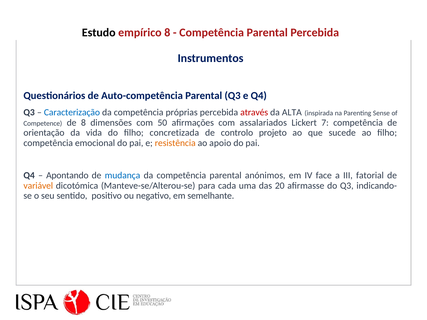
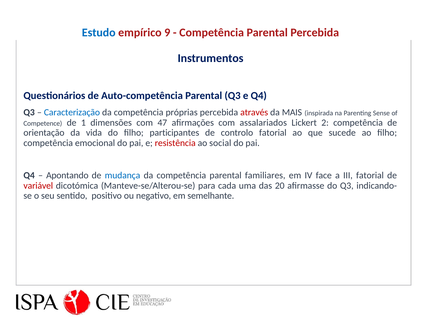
Estudo colour: black -> blue (99, 33)
empírico 8: 8 -> 9 (167, 33)
ALTA: ALTA -> MAIS (292, 112)
de 8: 8 -> 1 (83, 123)
50: 50 -> 47 (162, 123)
7: 7 -> 2 (325, 123)
concretizada: concretizada -> participantes (174, 133)
controlo projeto: projeto -> fatorial (273, 133)
resistência colour: orange -> red (175, 143)
apoio: apoio -> social (220, 143)
anónimos: anónimos -> familiares (265, 175)
variável colour: orange -> red (38, 186)
